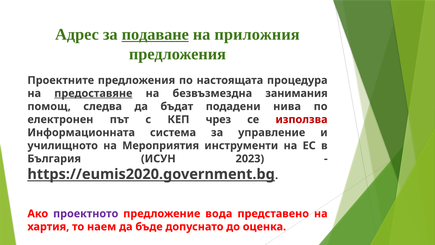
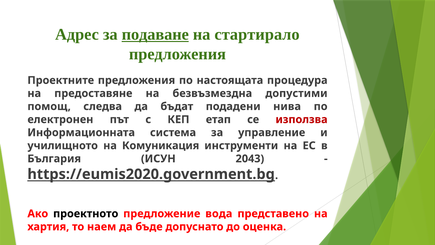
приложния: приложния -> стартирало (257, 34)
предоставяне underline: present -> none (93, 93)
занимания: занимания -> допустими (296, 93)
чрез: чрез -> етап (218, 119)
Мероприятия: Мероприятия -> Комуникация (161, 145)
2023: 2023 -> 2043 (250, 159)
проектното colour: purple -> black (86, 213)
